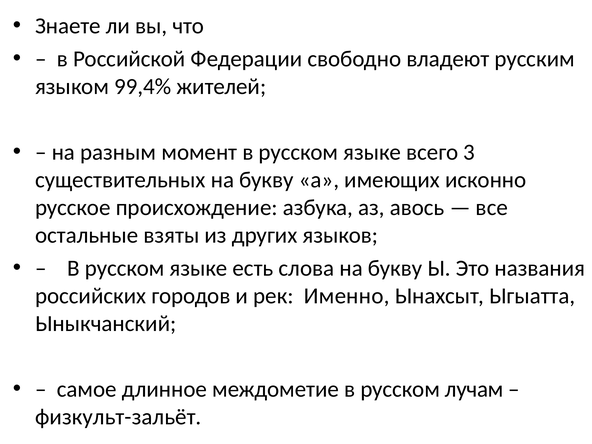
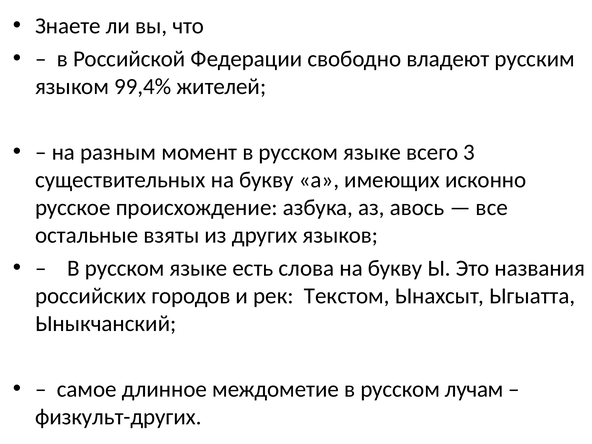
Именно: Именно -> Текстом (347, 296)
физкульт-зальёт: физкульт-зальёт -> физкульт-других (118, 417)
